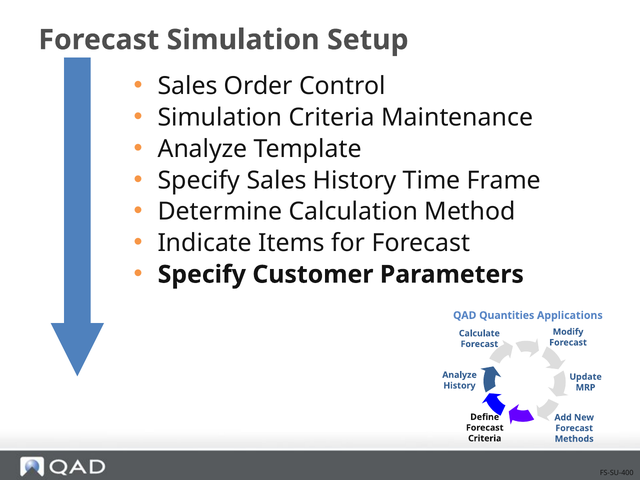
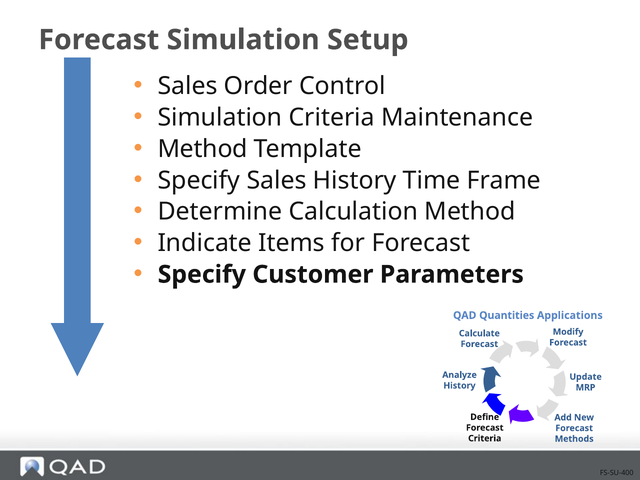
Analyze: Analyze -> Method (203, 149)
